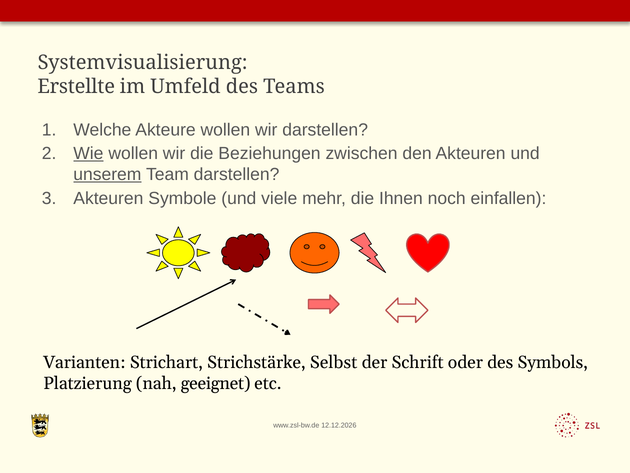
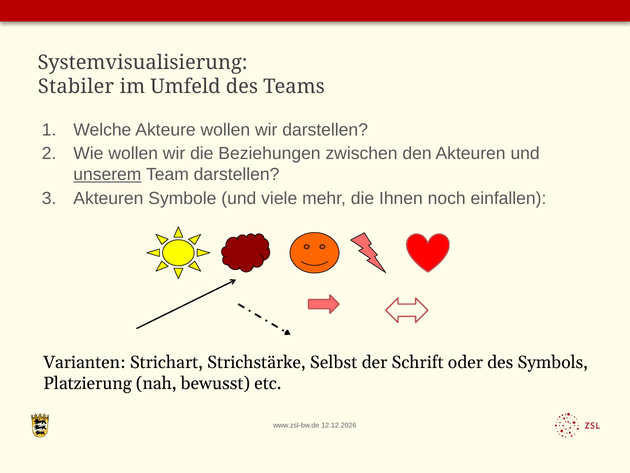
Erstellte: Erstellte -> Stabiler (76, 87)
Wie underline: present -> none (88, 153)
geeignet: geeignet -> bewusst (215, 383)
